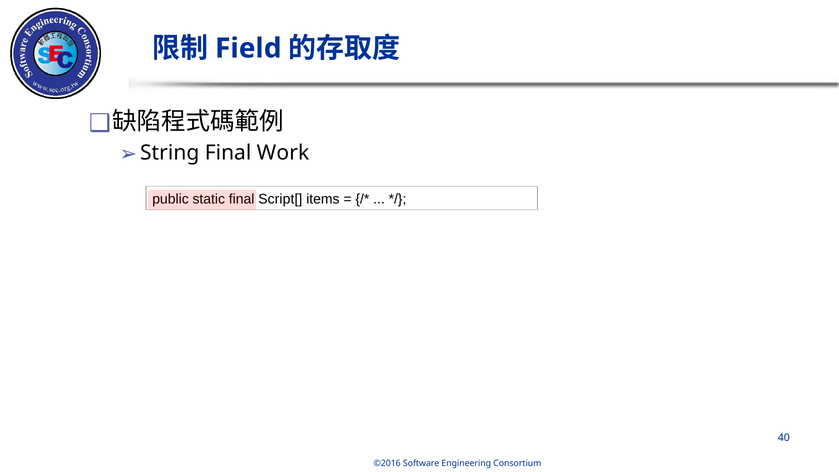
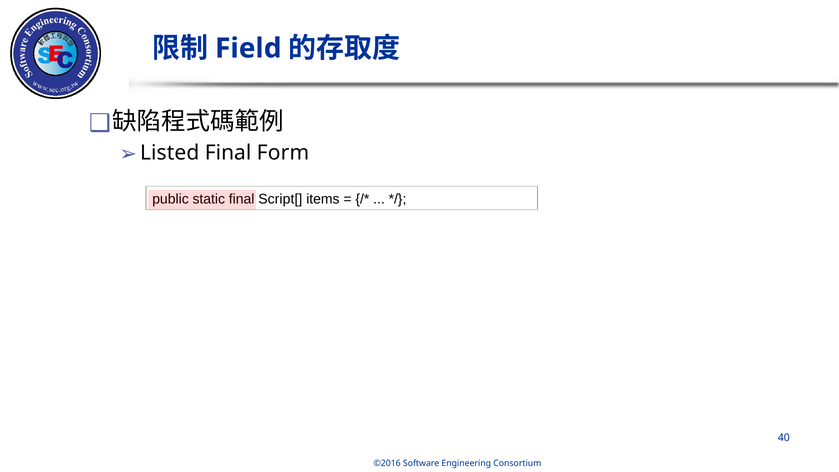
String: String -> Listed (170, 153)
Work: Work -> Form (283, 153)
